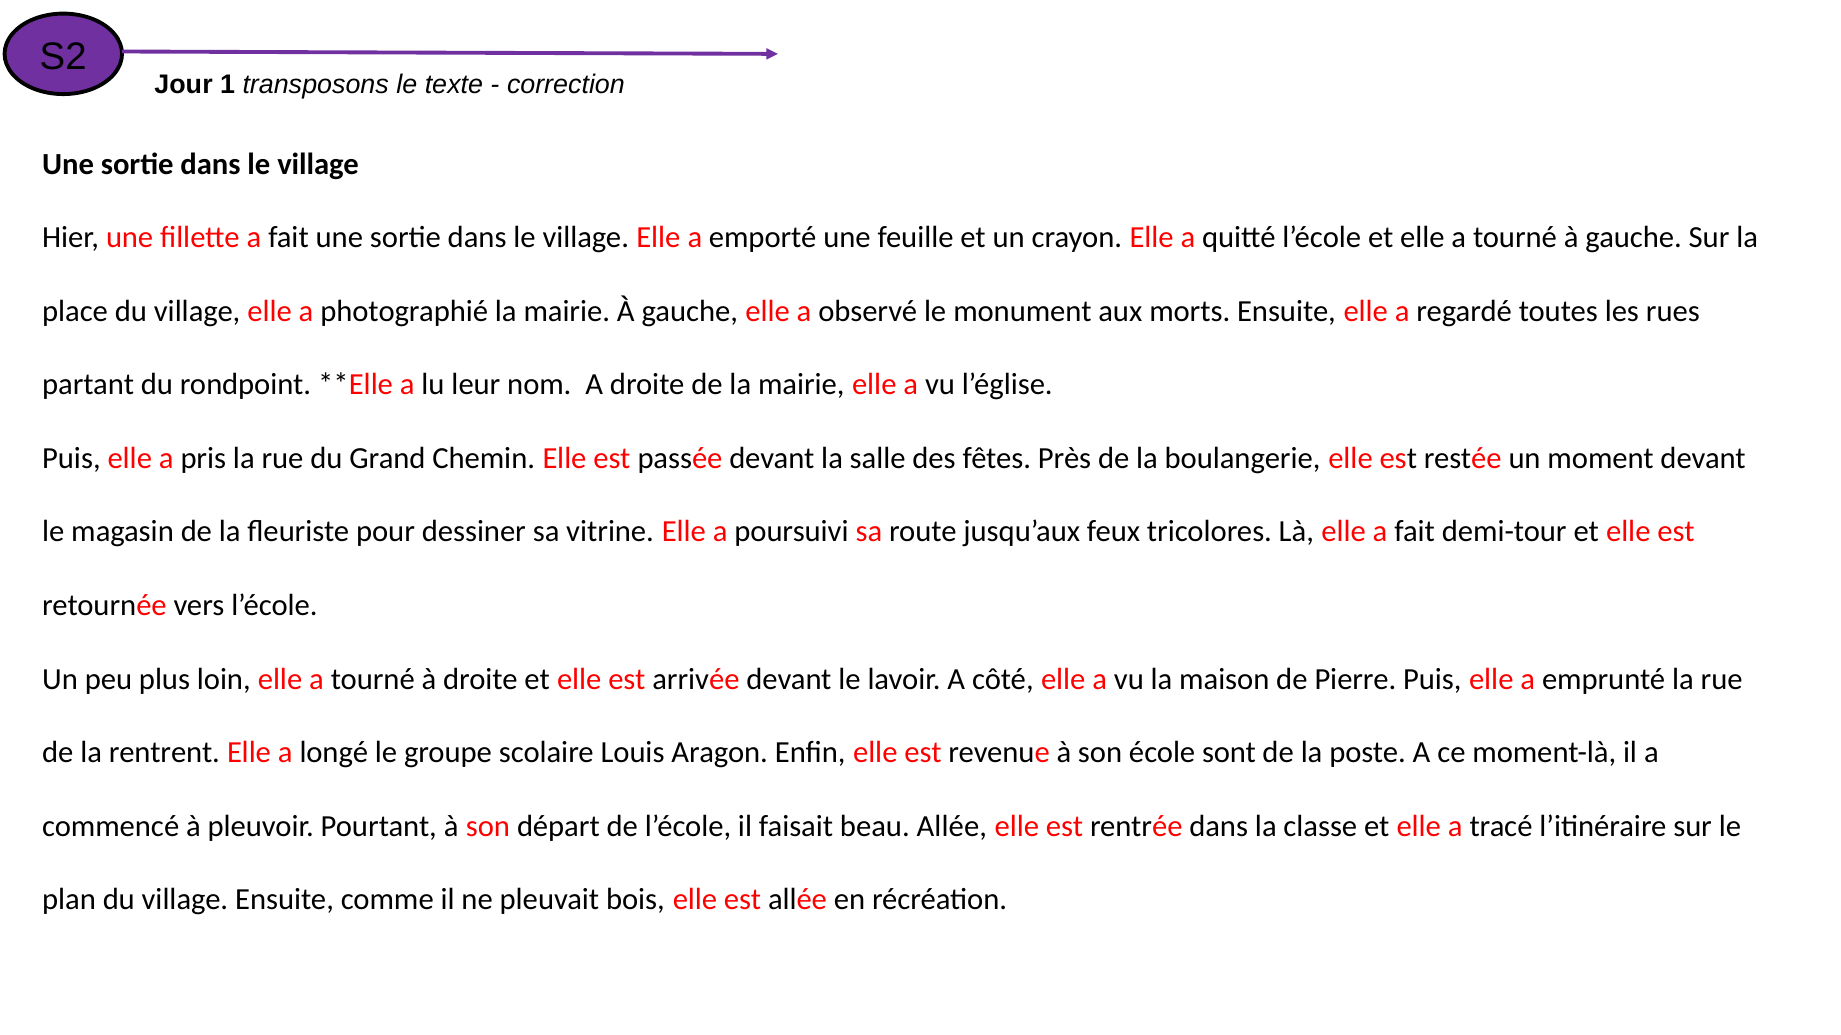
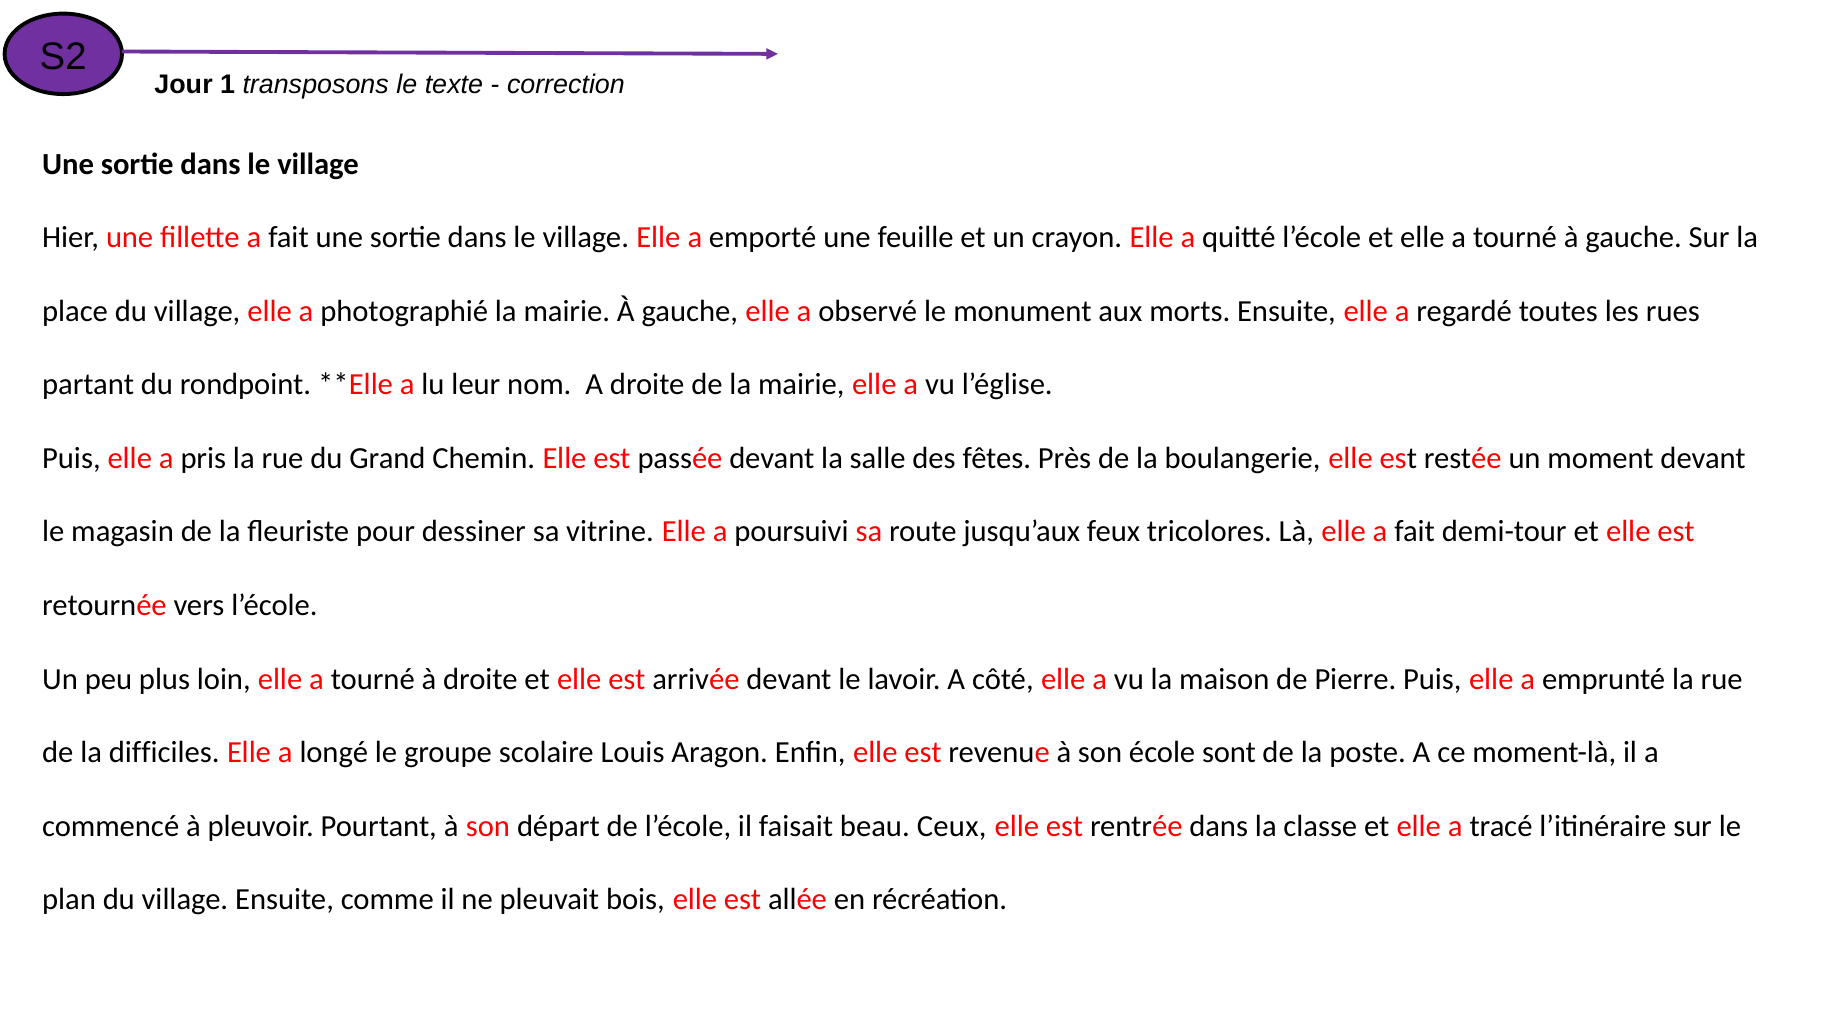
rentrent: rentrent -> difficiles (164, 753)
beau Allée: Allée -> Ceux (952, 826)
